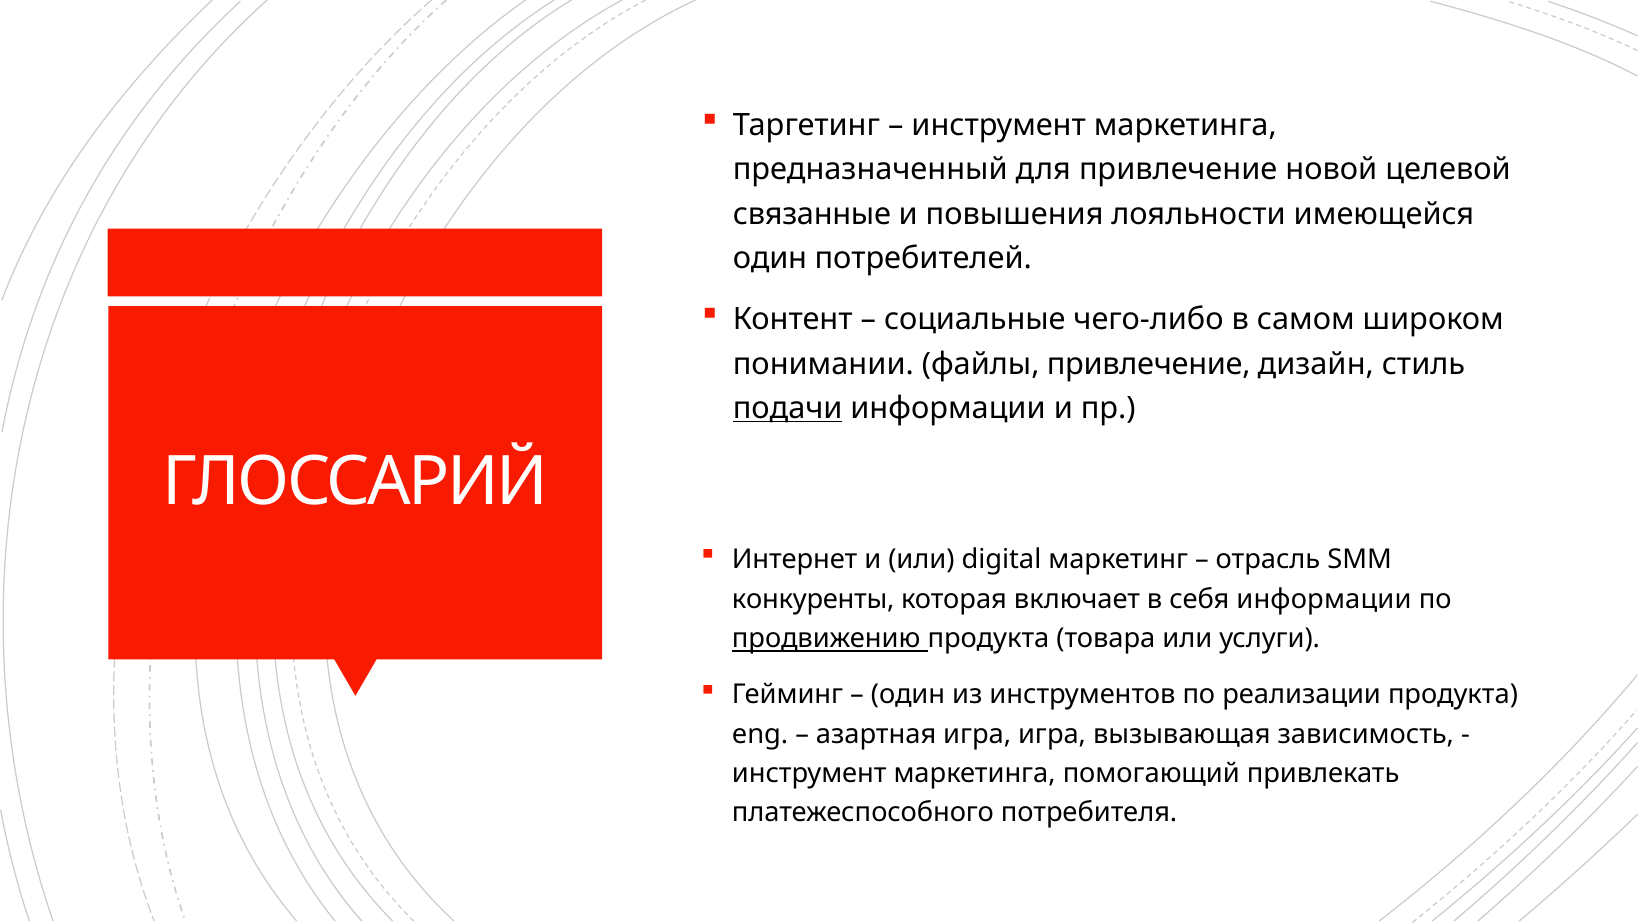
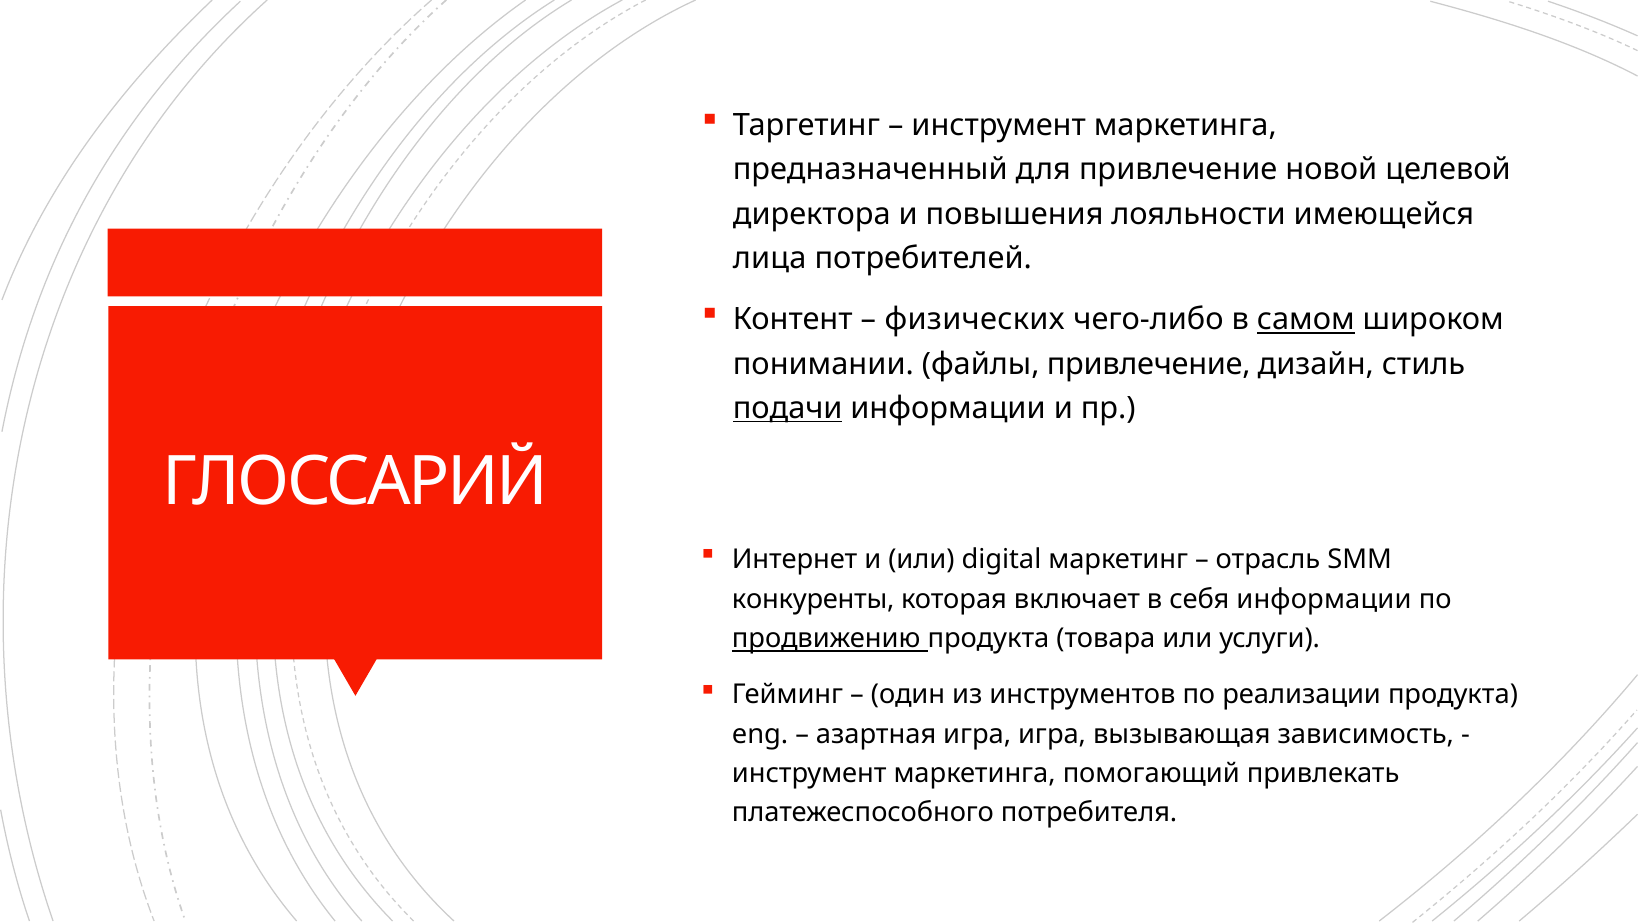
связанные: связанные -> директора (812, 214)
один: один -> лица (770, 258)
социальные: социальные -> физических (975, 320)
самом underline: none -> present (1306, 320)
